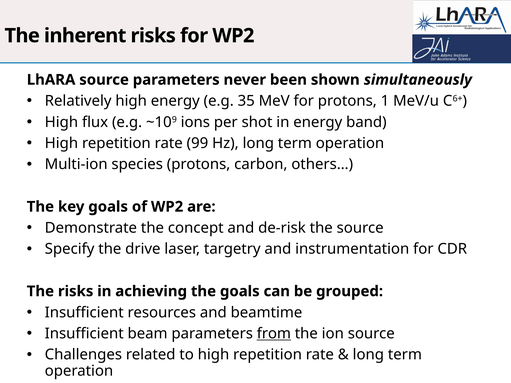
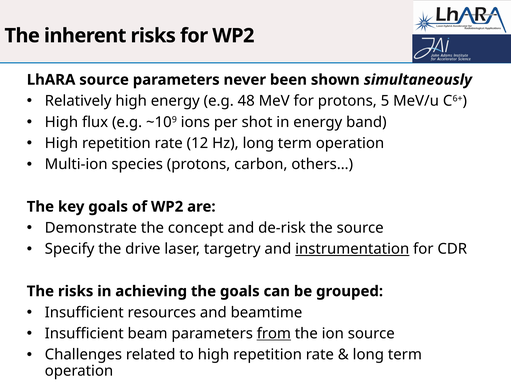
35: 35 -> 48 (246, 101)
1: 1 -> 5 (385, 101)
99: 99 -> 12 (197, 143)
instrumentation underline: none -> present (352, 249)
